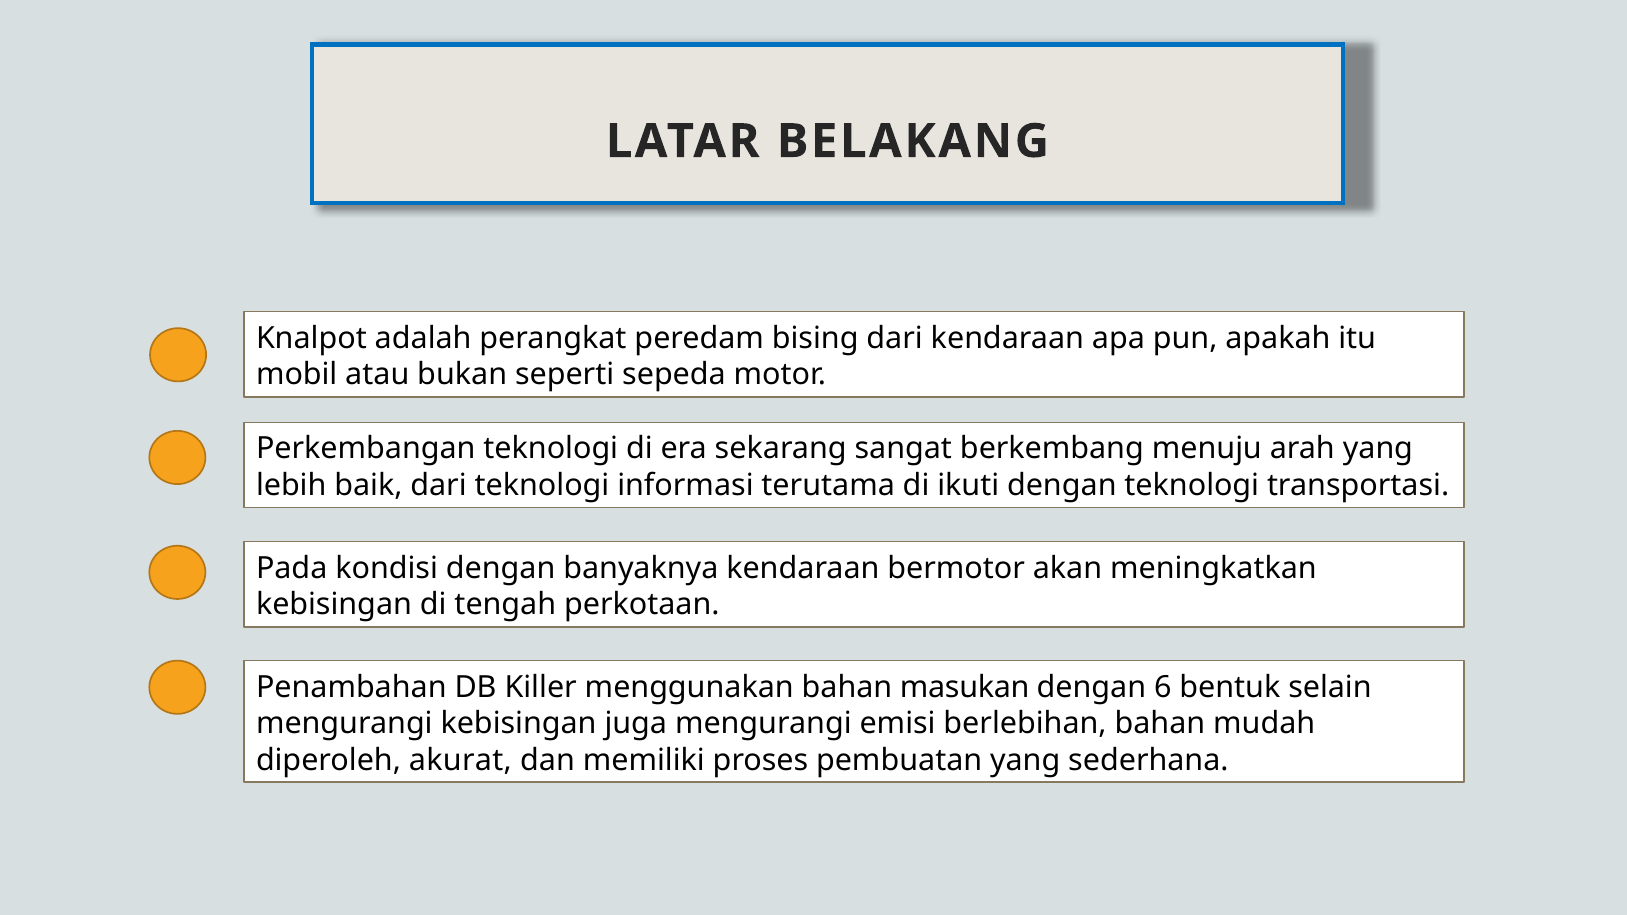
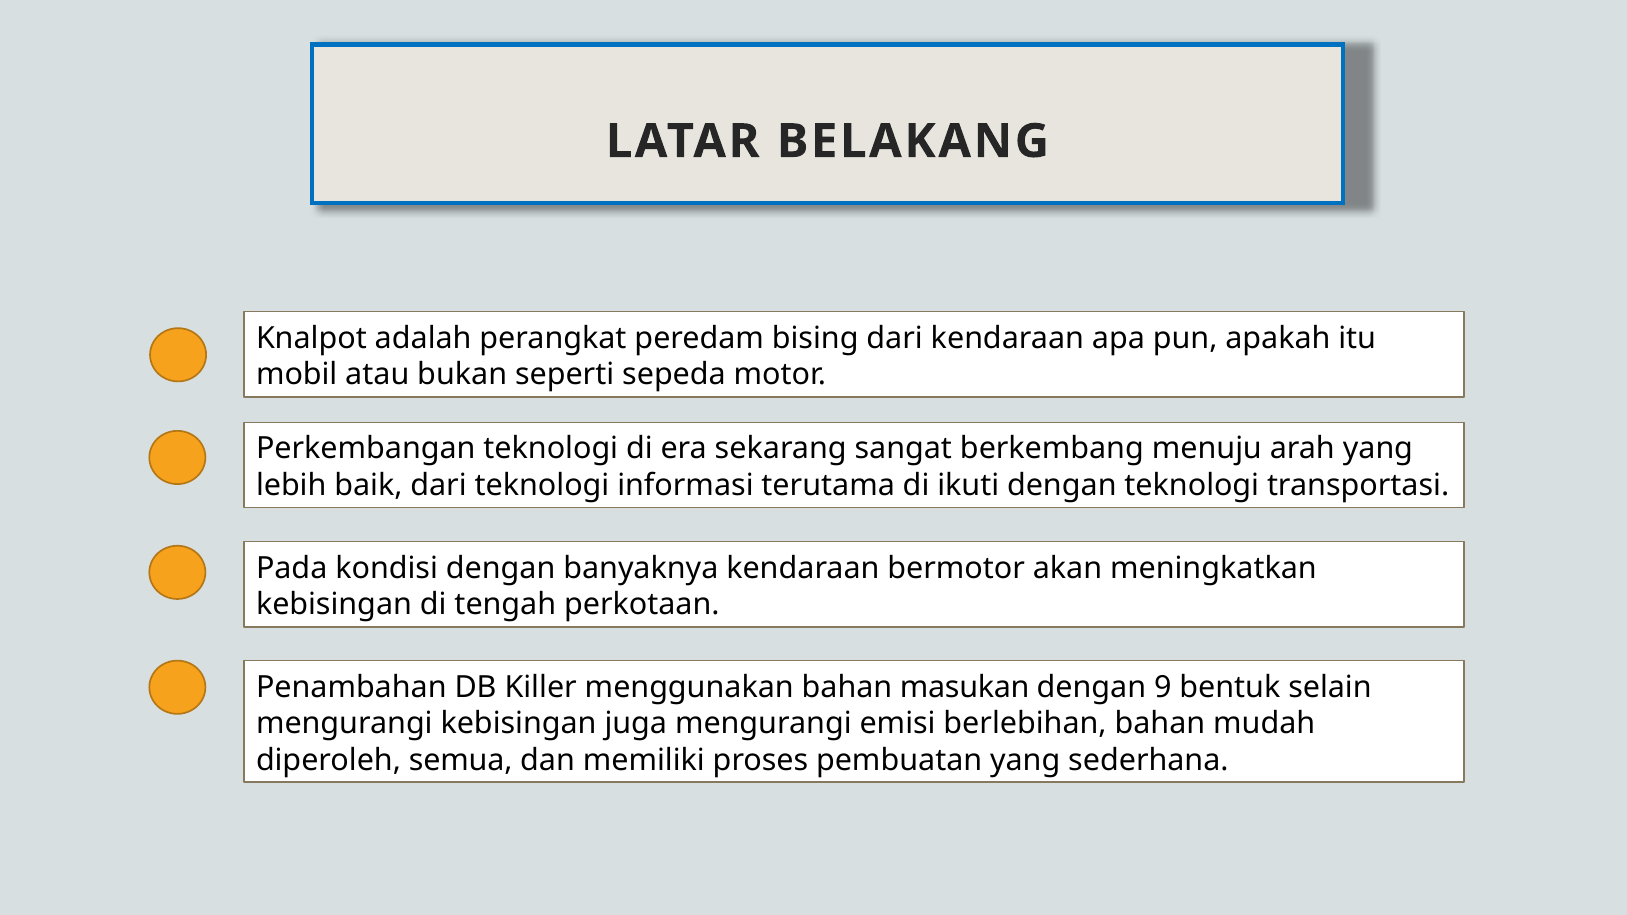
6: 6 -> 9 (1163, 687)
akurat: akurat -> semua (461, 760)
